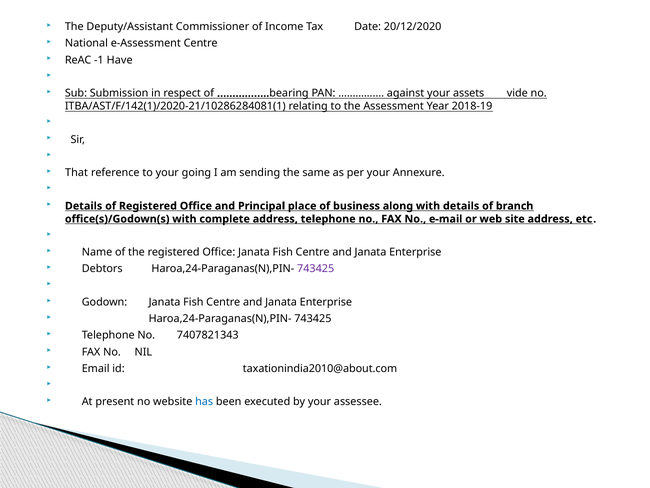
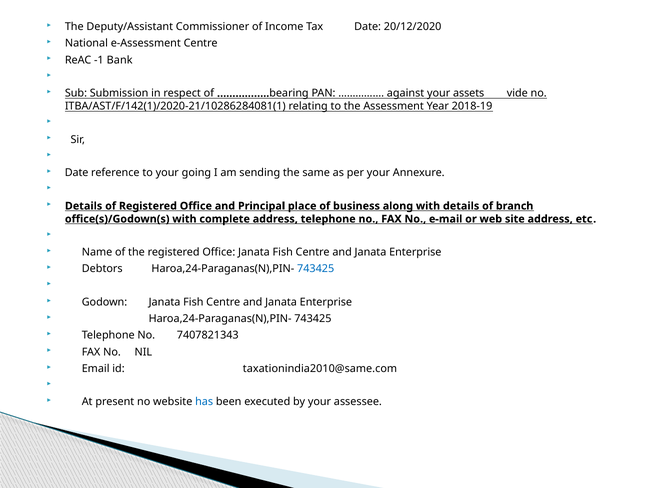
Have: Have -> Bank (120, 60)
That: That -> Date (77, 173)
743425 colour: purple -> blue (316, 269)
taxationindia2010@about.com: taxationindia2010@about.com -> taxationindia2010@same.com (320, 368)
